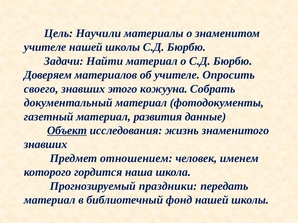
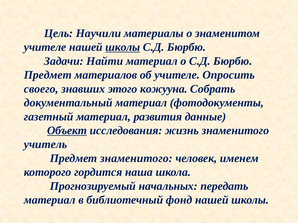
школы underline: none -> present (123, 47)
Доверяем: Доверяем -> Предмет (48, 75)
знавших: знавших -> учитель (46, 145)
Предмет отношением: отношением -> знаменитого (136, 159)
праздники: праздники -> начальных (168, 186)
